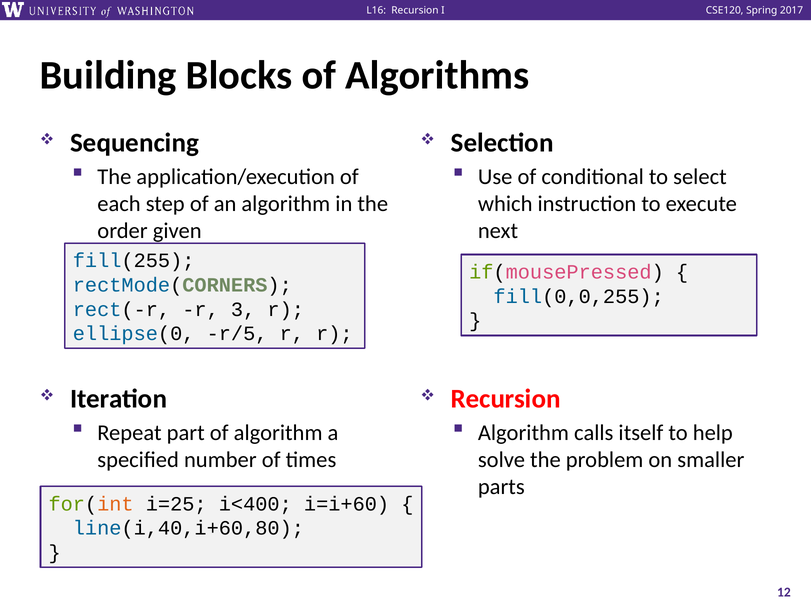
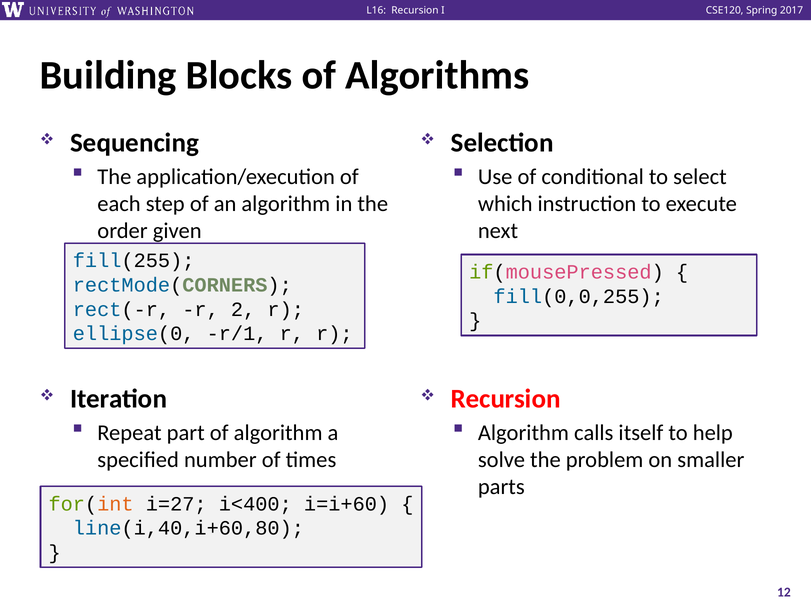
3: 3 -> 2 (243, 310)
r/5: r/5 -> r/1 (237, 334)
i=25: i=25 -> i=27 (176, 504)
